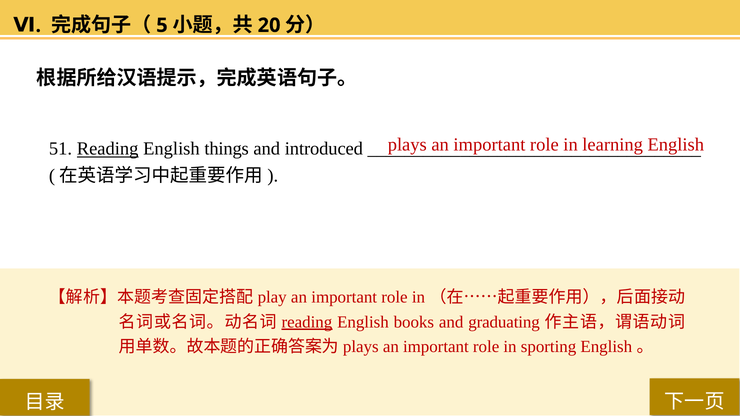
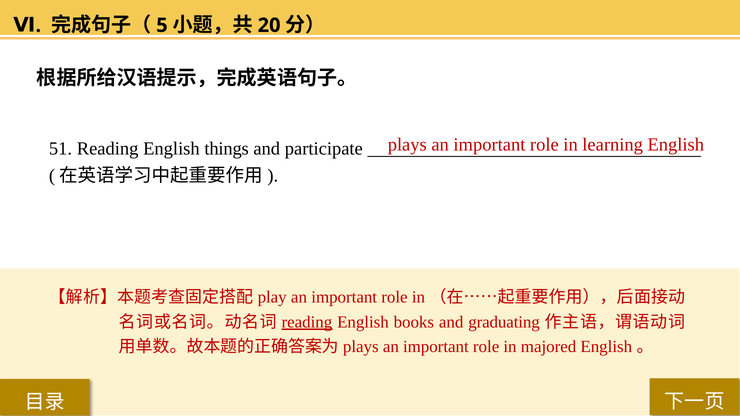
Reading underline: present -> none (108, 149)
introduced: introduced -> participate (324, 149)
sporting: sporting -> majored (549, 347)
